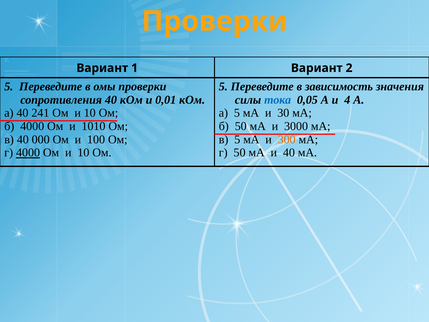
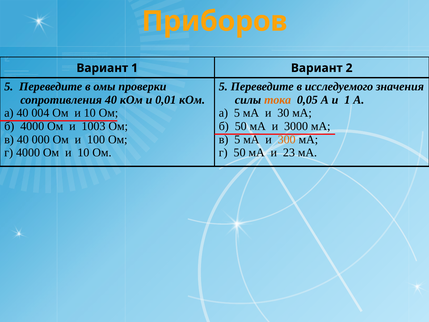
Проверки: Проверки -> Приборов (214, 21)
зависимость: зависимость -> исследуемого (339, 86)
тока colour: blue -> orange (278, 100)
и 4: 4 -> 1 (347, 100)
241: 241 -> 004 (40, 113)
1010: 1010 -> 1003 (93, 126)
4000 underline: present -> none (28, 153)
и 40: 40 -> 23 (289, 153)
